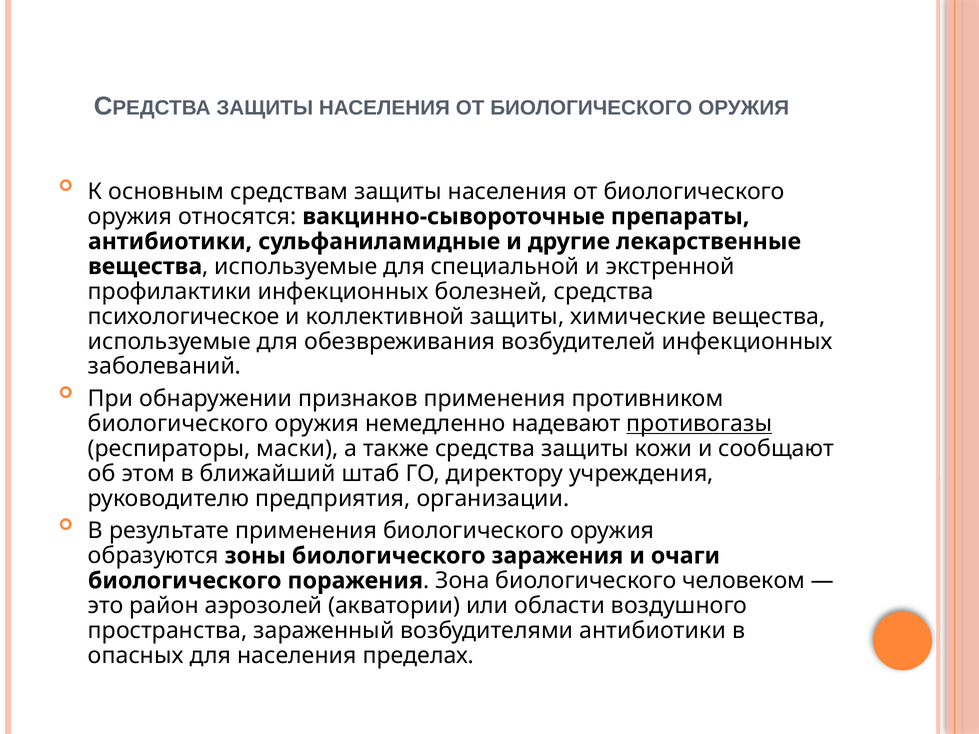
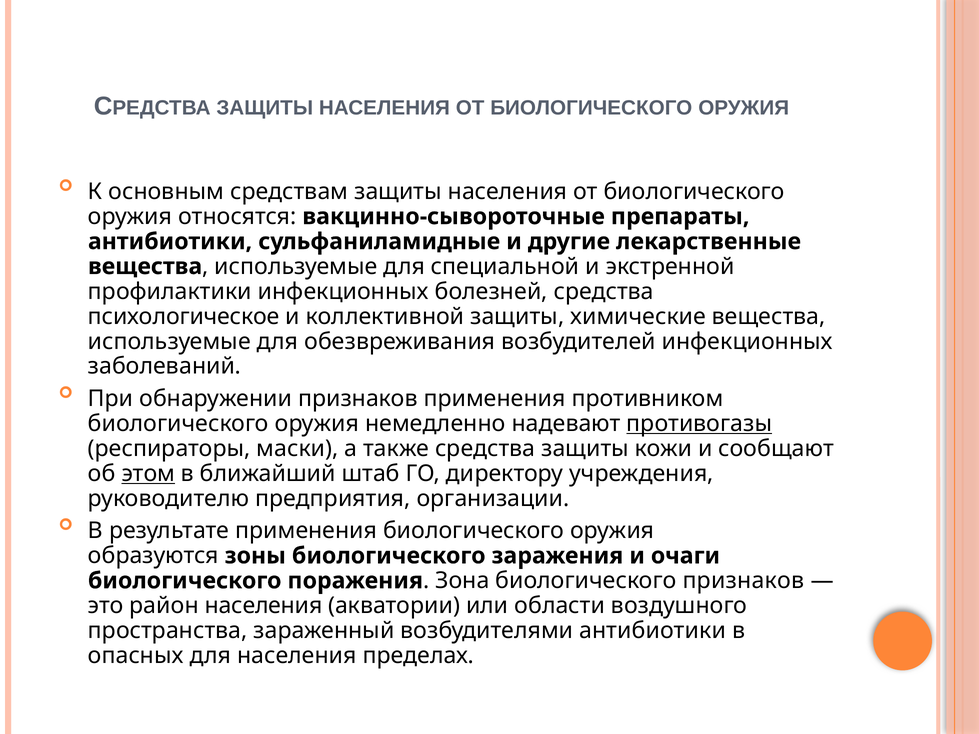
этом underline: none -> present (148, 474)
биологического человеком: человеком -> признаков (743, 581)
район аэрозолей: аэрозолей -> населения (264, 606)
